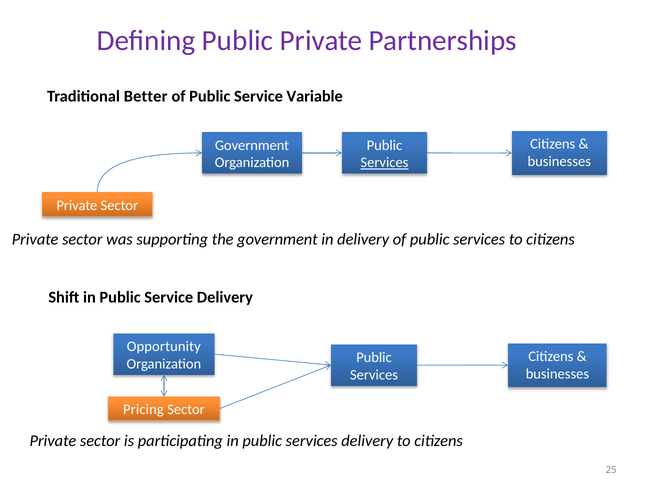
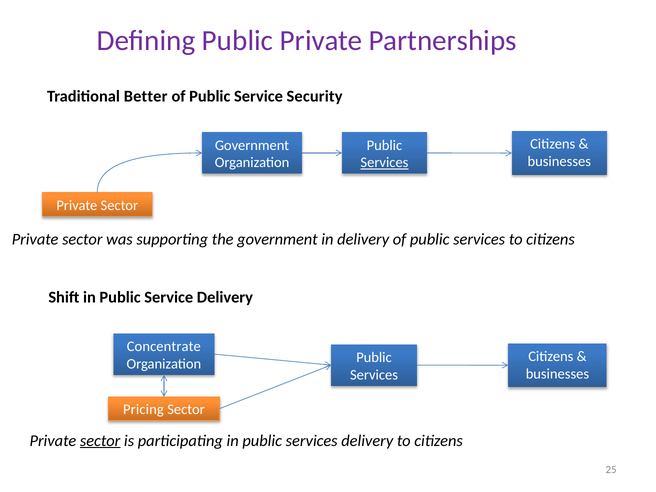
Variable: Variable -> Security (315, 96)
Opportunity: Opportunity -> Concentrate (164, 346)
sector underline: none -> present (100, 441)
